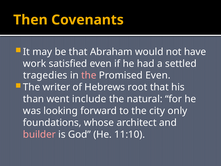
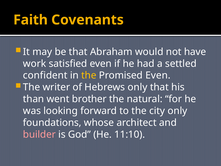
Then: Then -> Faith (31, 20)
tragedies: tragedies -> confident (45, 75)
the colour: pink -> yellow (89, 75)
Hebrews root: root -> only (137, 87)
include: include -> brother (89, 99)
